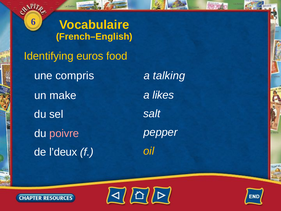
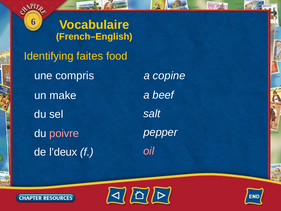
euros: euros -> faites (90, 56)
talking: talking -> copine (169, 76)
likes: likes -> beef (163, 95)
oil colour: yellow -> pink (149, 151)
